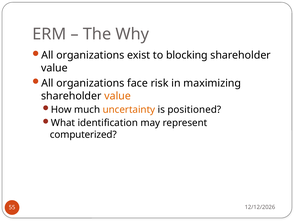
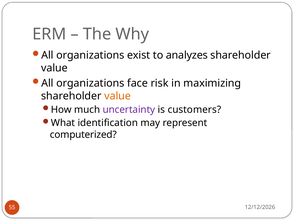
blocking: blocking -> analyzes (187, 55)
uncertainty colour: orange -> purple (129, 109)
positioned: positioned -> customers (194, 109)
